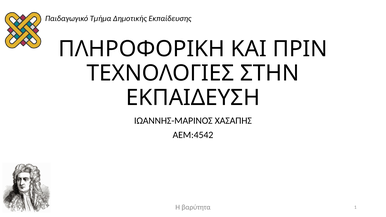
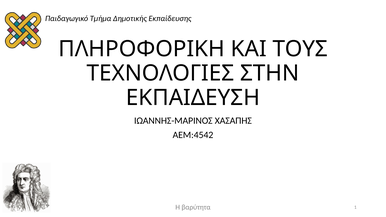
ΠΡΙΝ: ΠΡΙΝ -> ΤΟΥΣ (300, 49)
